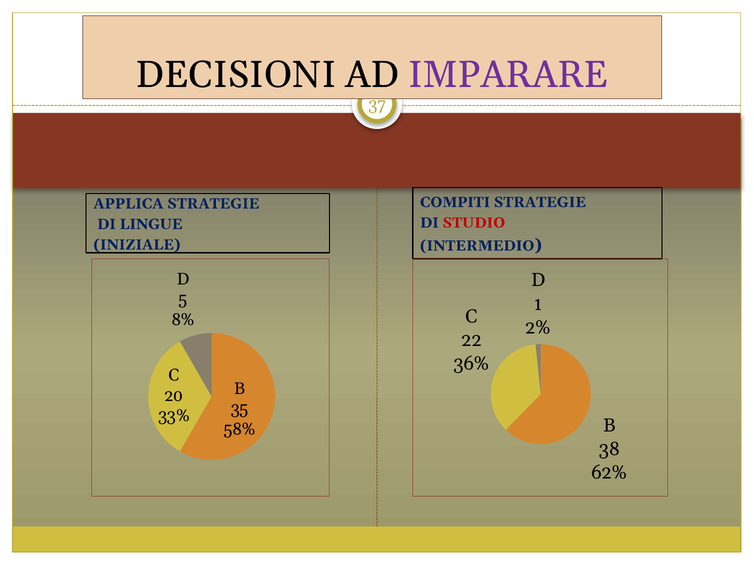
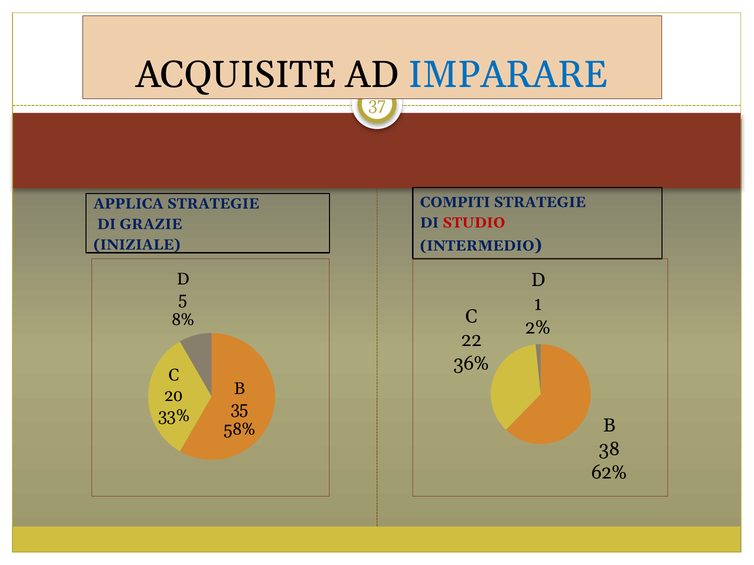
DECISIONI: DECISIONI -> ACQUISITE (236, 75)
IMPARARE colour: purple -> blue (508, 75)
LINGUE: LINGUE -> GRAZIE (151, 224)
